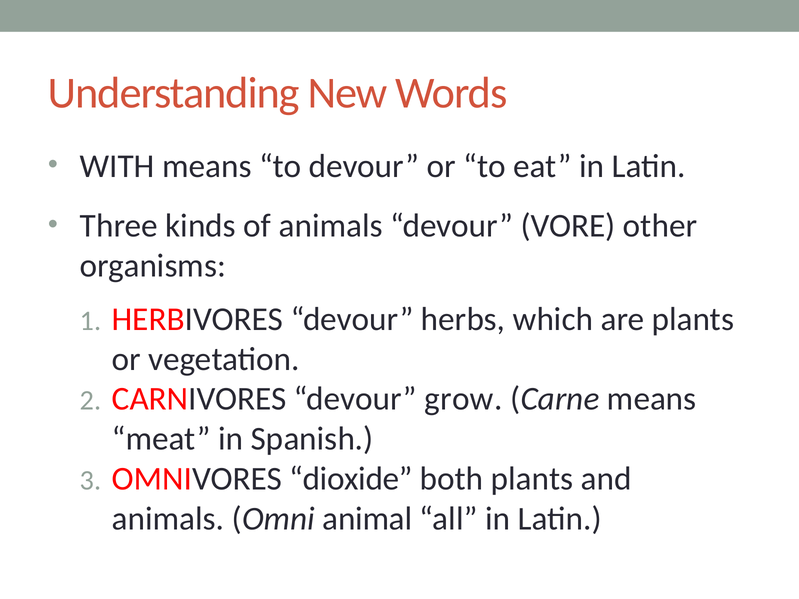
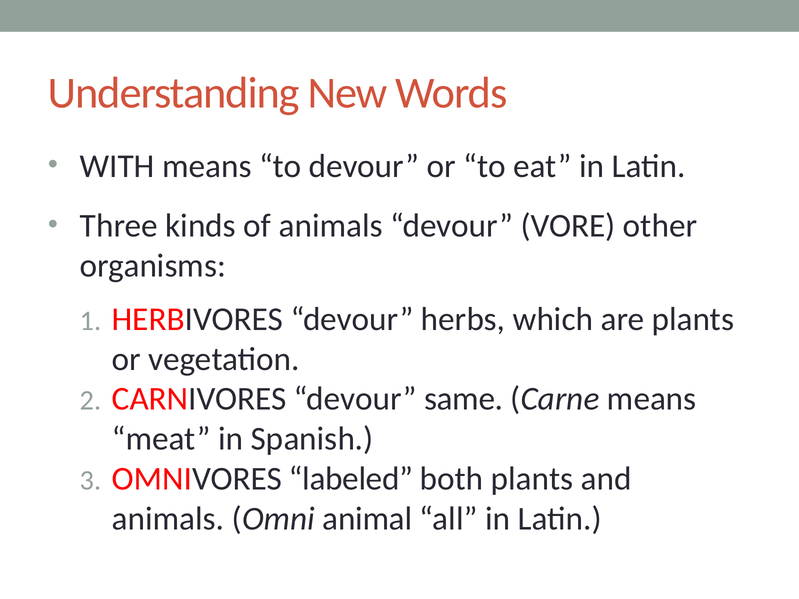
grow: grow -> same (464, 399)
dioxide: dioxide -> labeled (351, 479)
